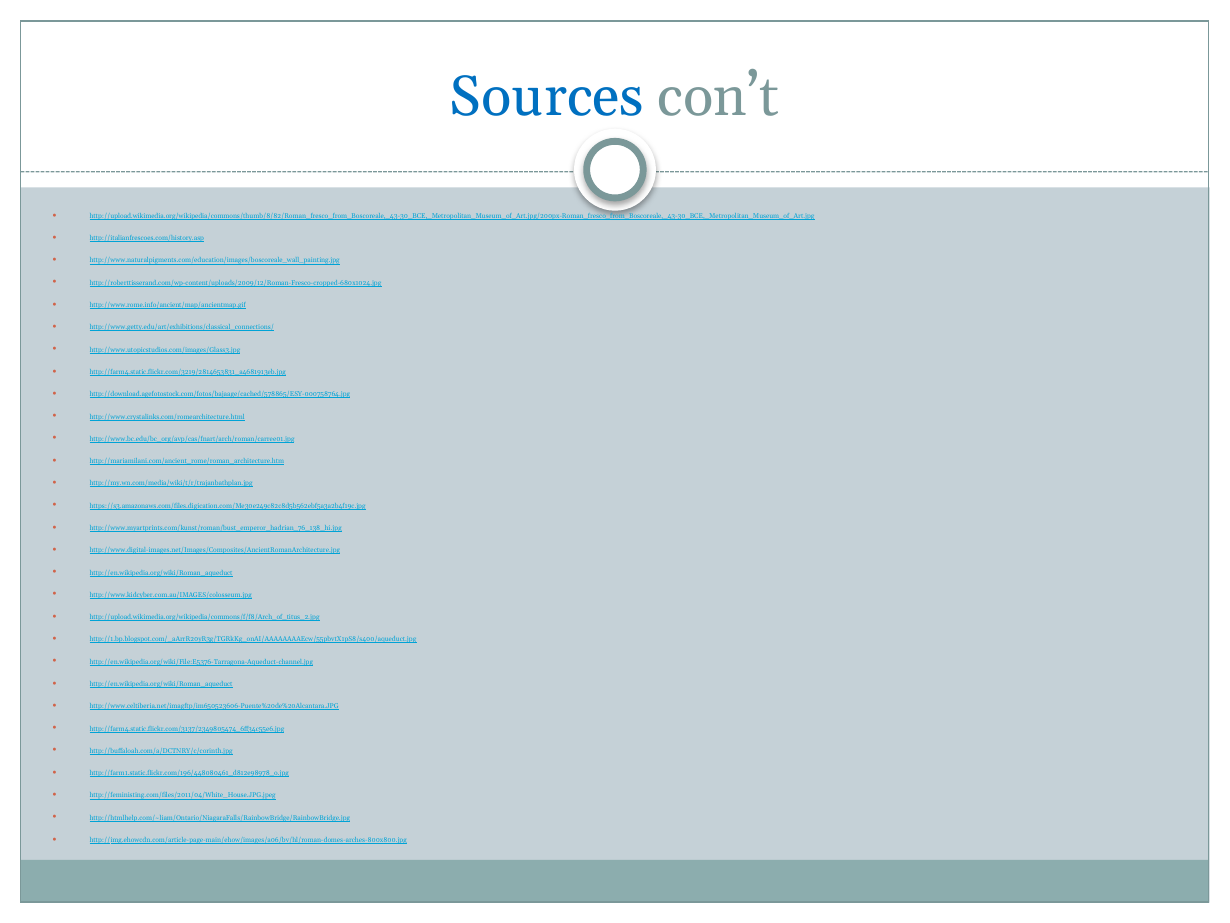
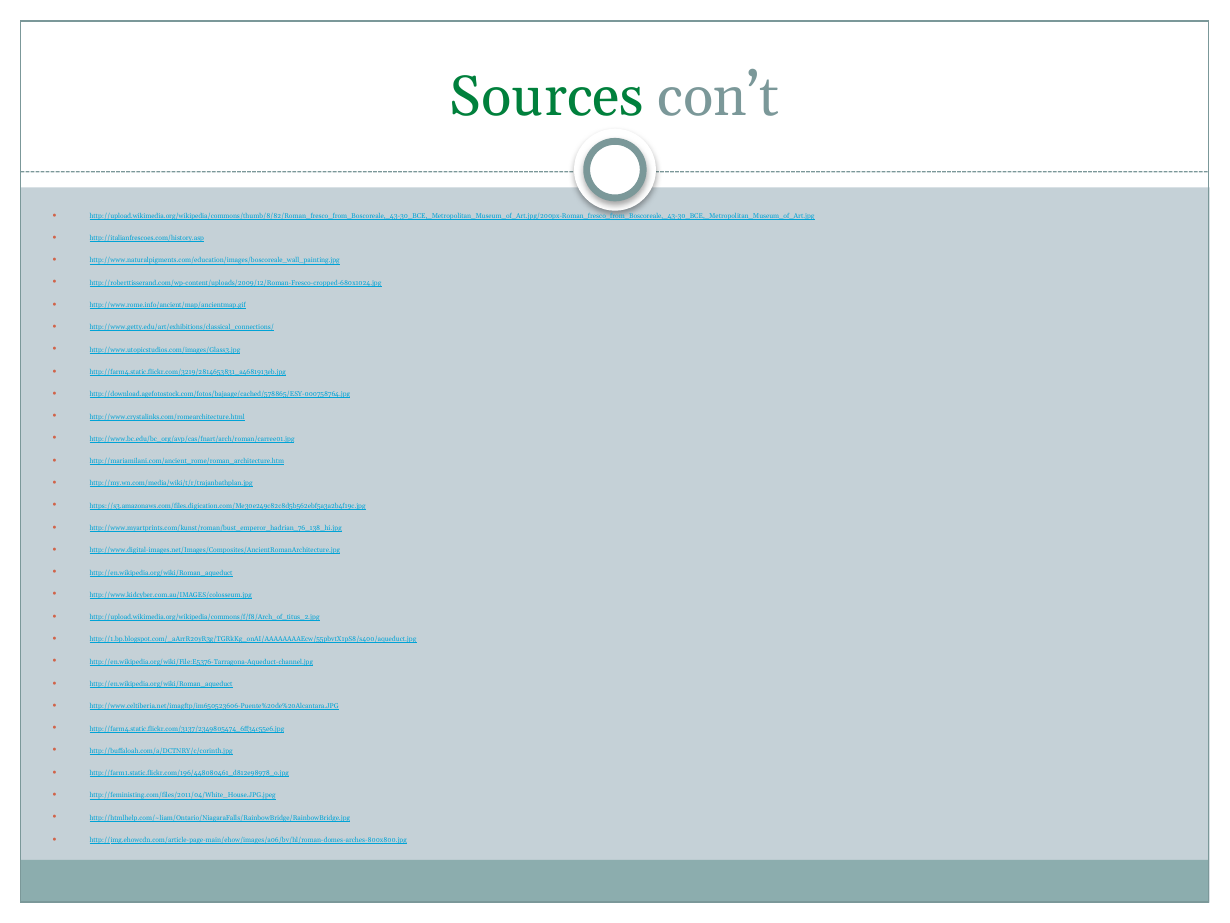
Sources colour: blue -> green (547, 97)
